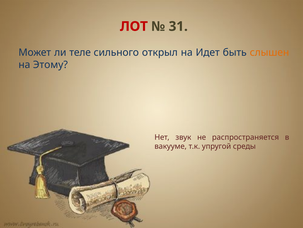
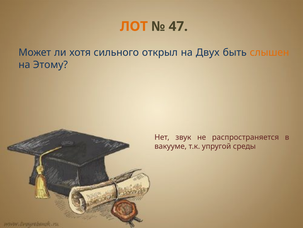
ЛОТ colour: red -> orange (134, 26)
31: 31 -> 47 (178, 26)
теле: теле -> хотя (80, 52)
Идет: Идет -> Двух (208, 52)
